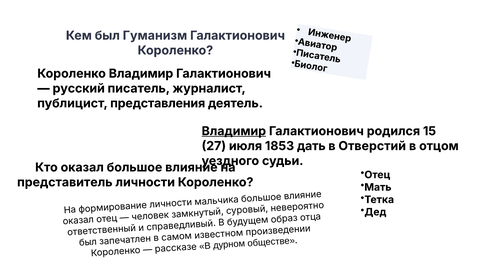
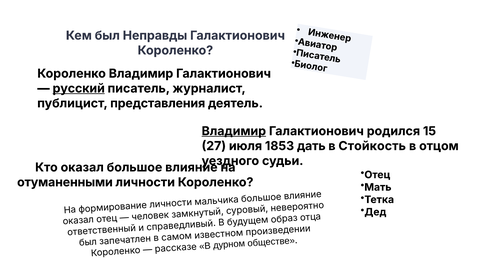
Гуманизм: Гуманизм -> Неправды (155, 36)
русский underline: none -> present (79, 88)
Отверстий: Отверстий -> Стойкость (372, 146)
представитель: представитель -> отуманенными (65, 182)
